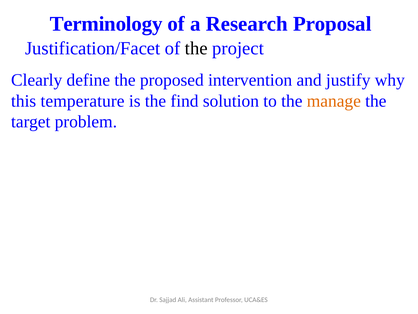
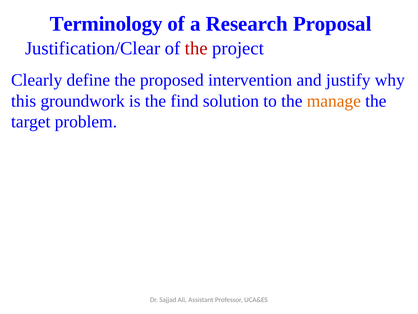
Justification/Facet: Justification/Facet -> Justification/Clear (93, 48)
the colour: black -> red (196, 48)
temperature: temperature -> groundwork (83, 101)
